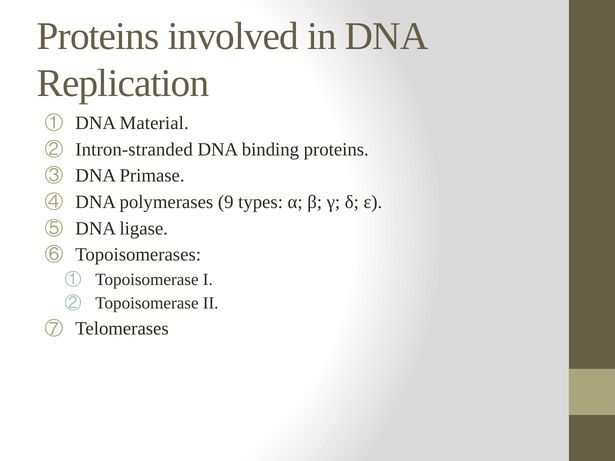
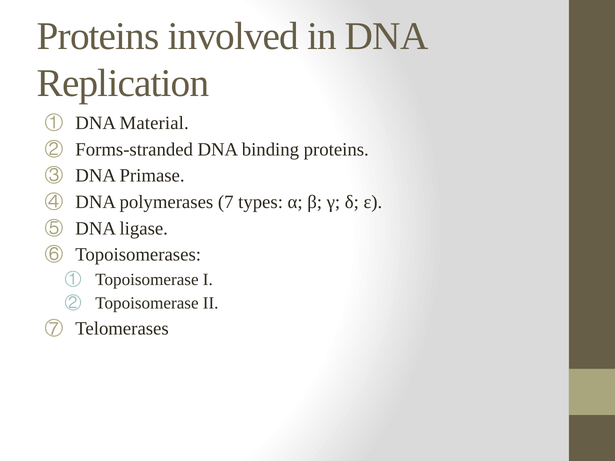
Intron-stranded: Intron-stranded -> Forms-stranded (134, 150)
9: 9 -> 7 (226, 202)
